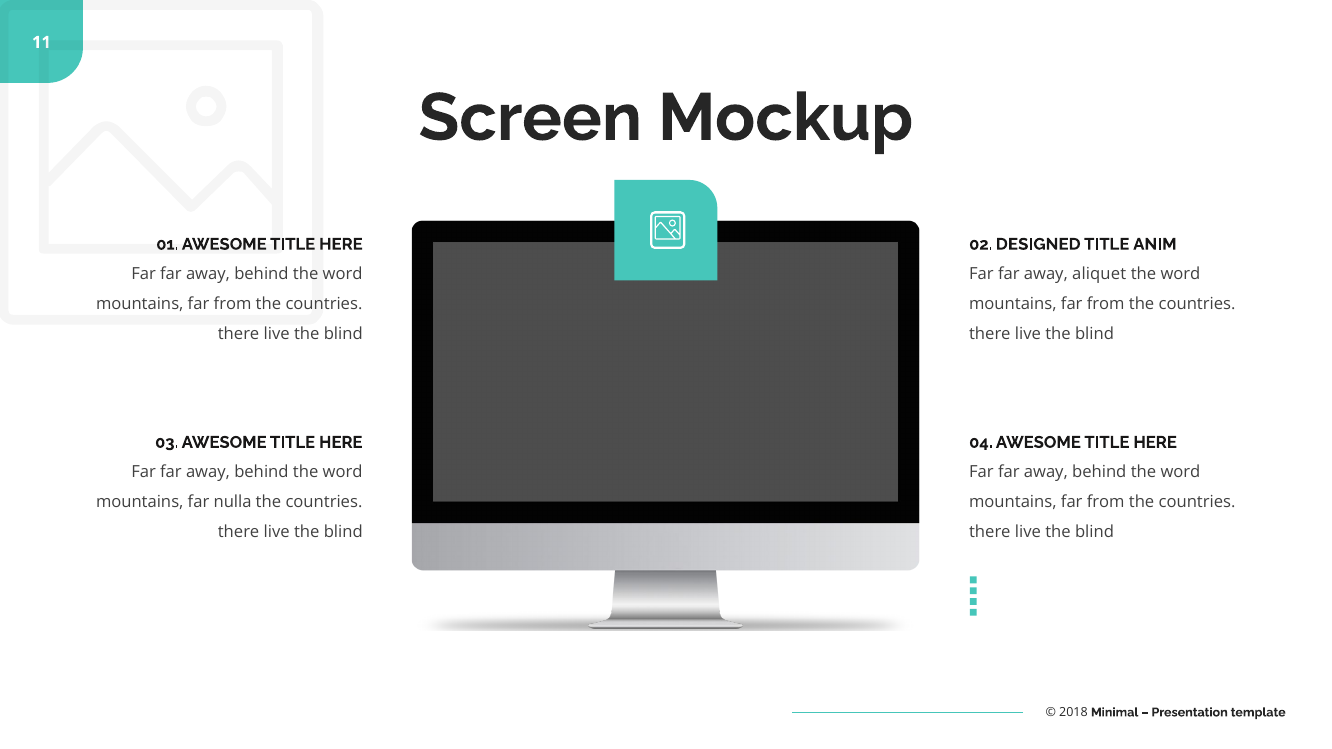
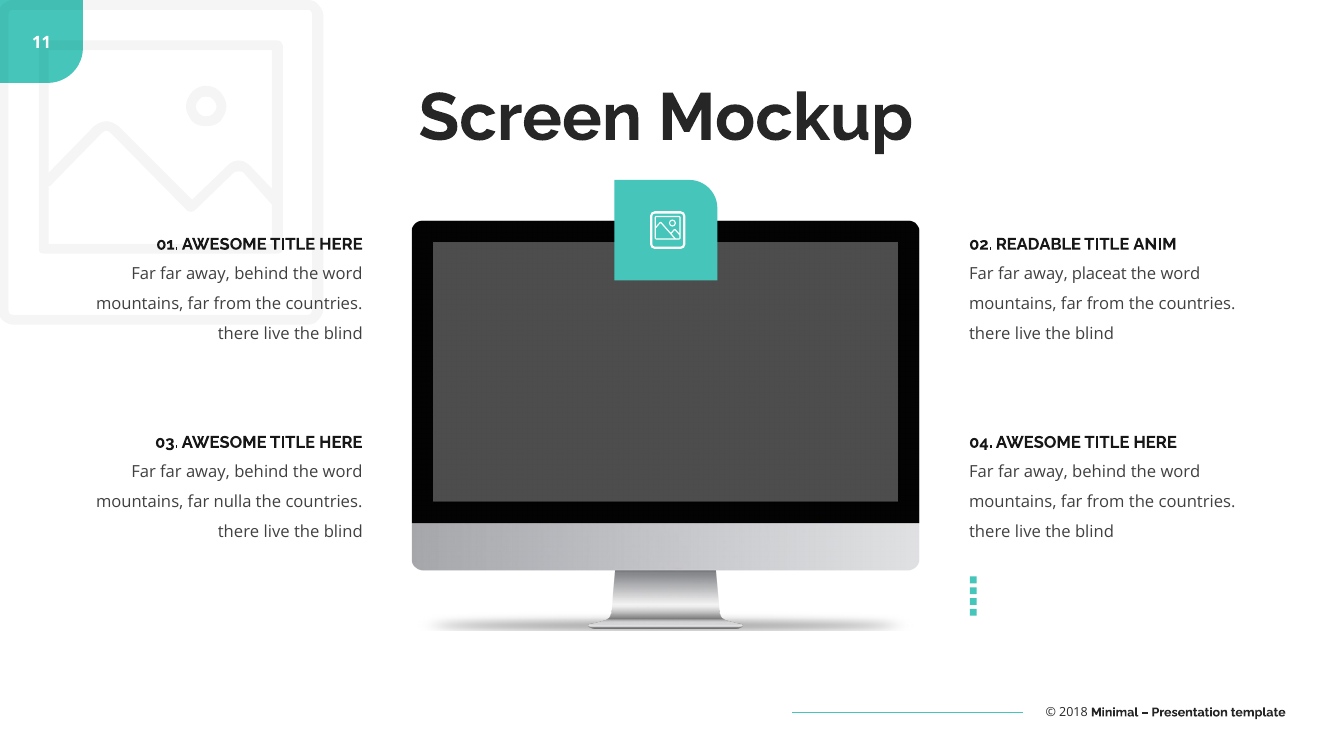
DESIGNED: DESIGNED -> READABLE (1038, 244)
aliquet: aliquet -> placeat (1099, 274)
